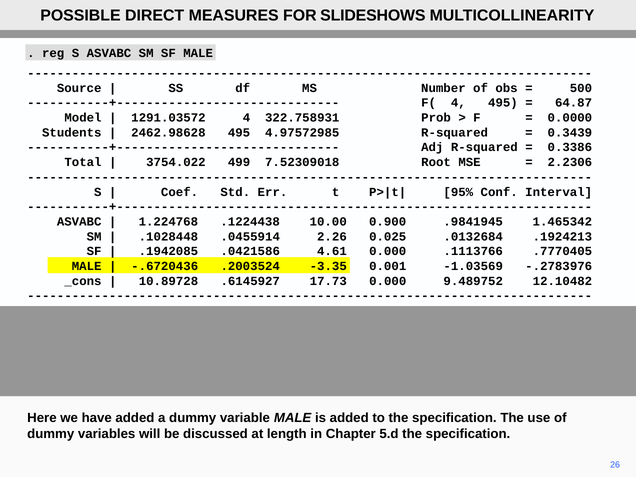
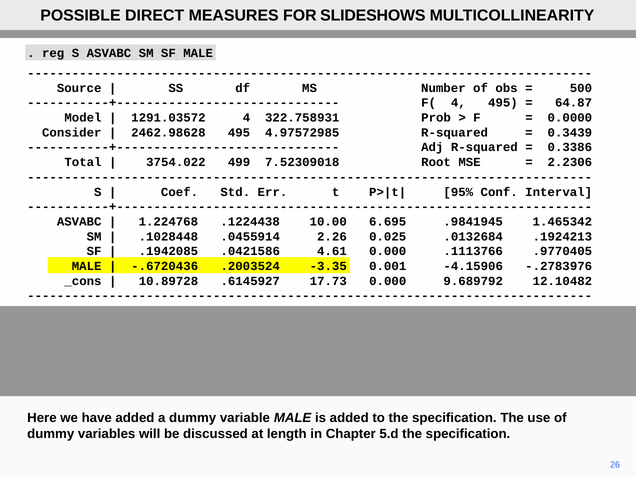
Students: Students -> Consider (72, 133)
0.900: 0.900 -> 6.695 (388, 222)
.7770405: .7770405 -> .9770405 (562, 251)
-1.03569: -1.03569 -> -4.15906 (473, 266)
9.489752: 9.489752 -> 9.689792 (473, 281)
